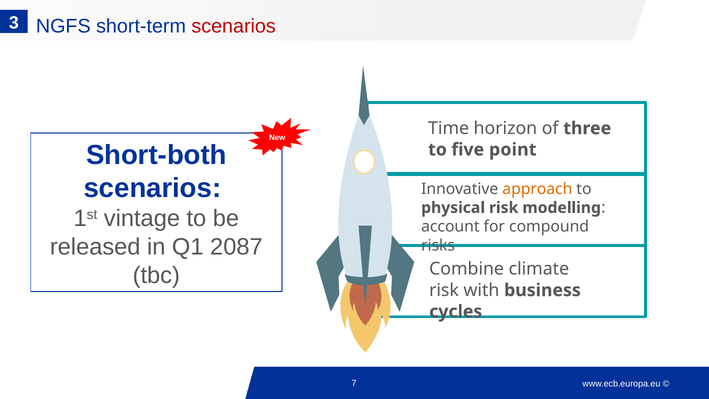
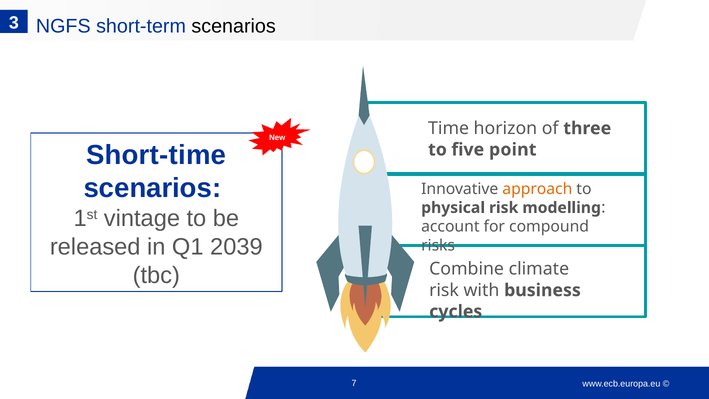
scenarios colour: red -> black (234, 26)
Short-both: Short-both -> Short-time (156, 155)
2087: 2087 -> 2039 (236, 247)
